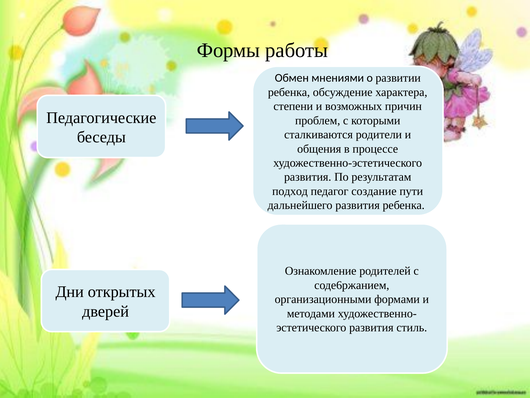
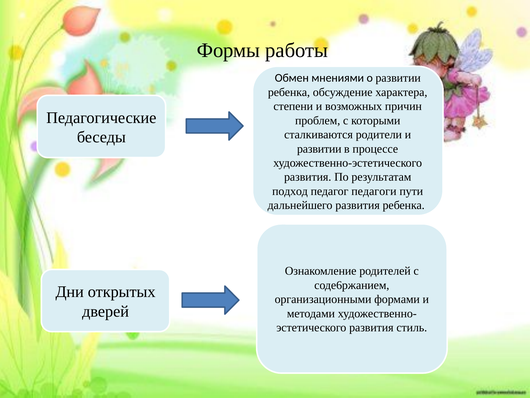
общения: общения -> развитии (319, 149)
создание: создание -> педагоги (374, 191)
